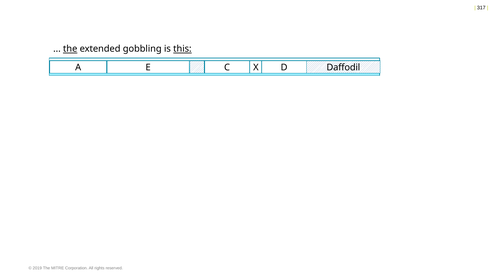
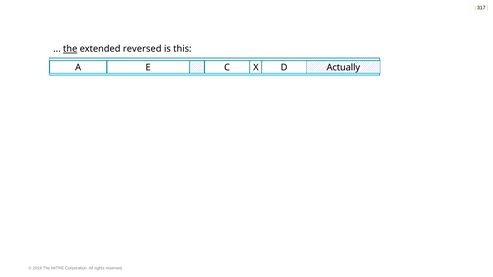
gobbling: gobbling -> reversed (142, 49)
this underline: present -> none (182, 49)
Daffodil: Daffodil -> Actually (343, 68)
